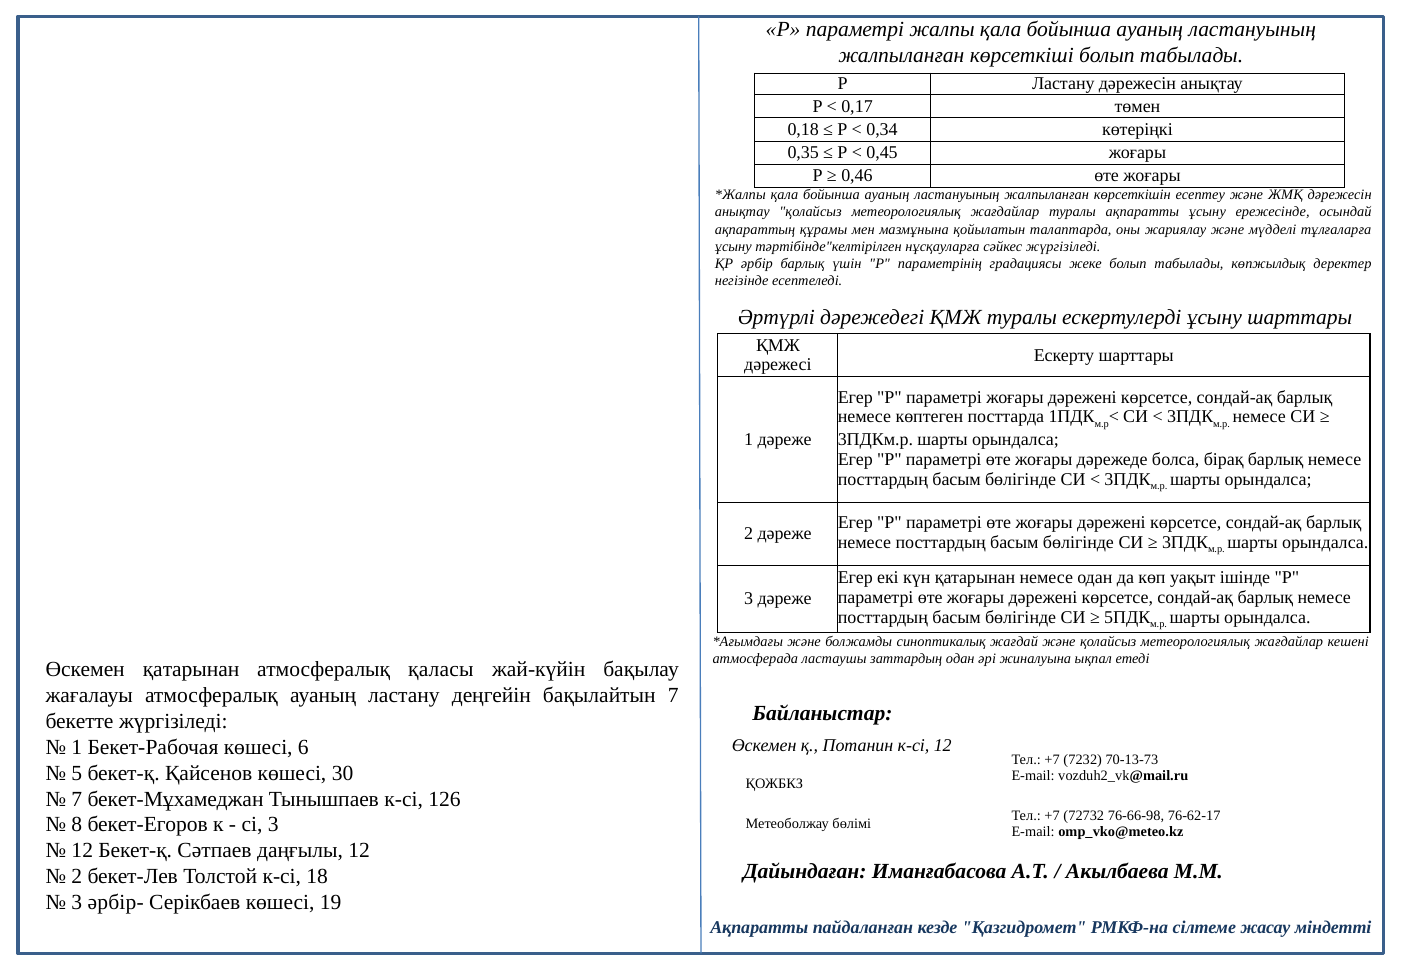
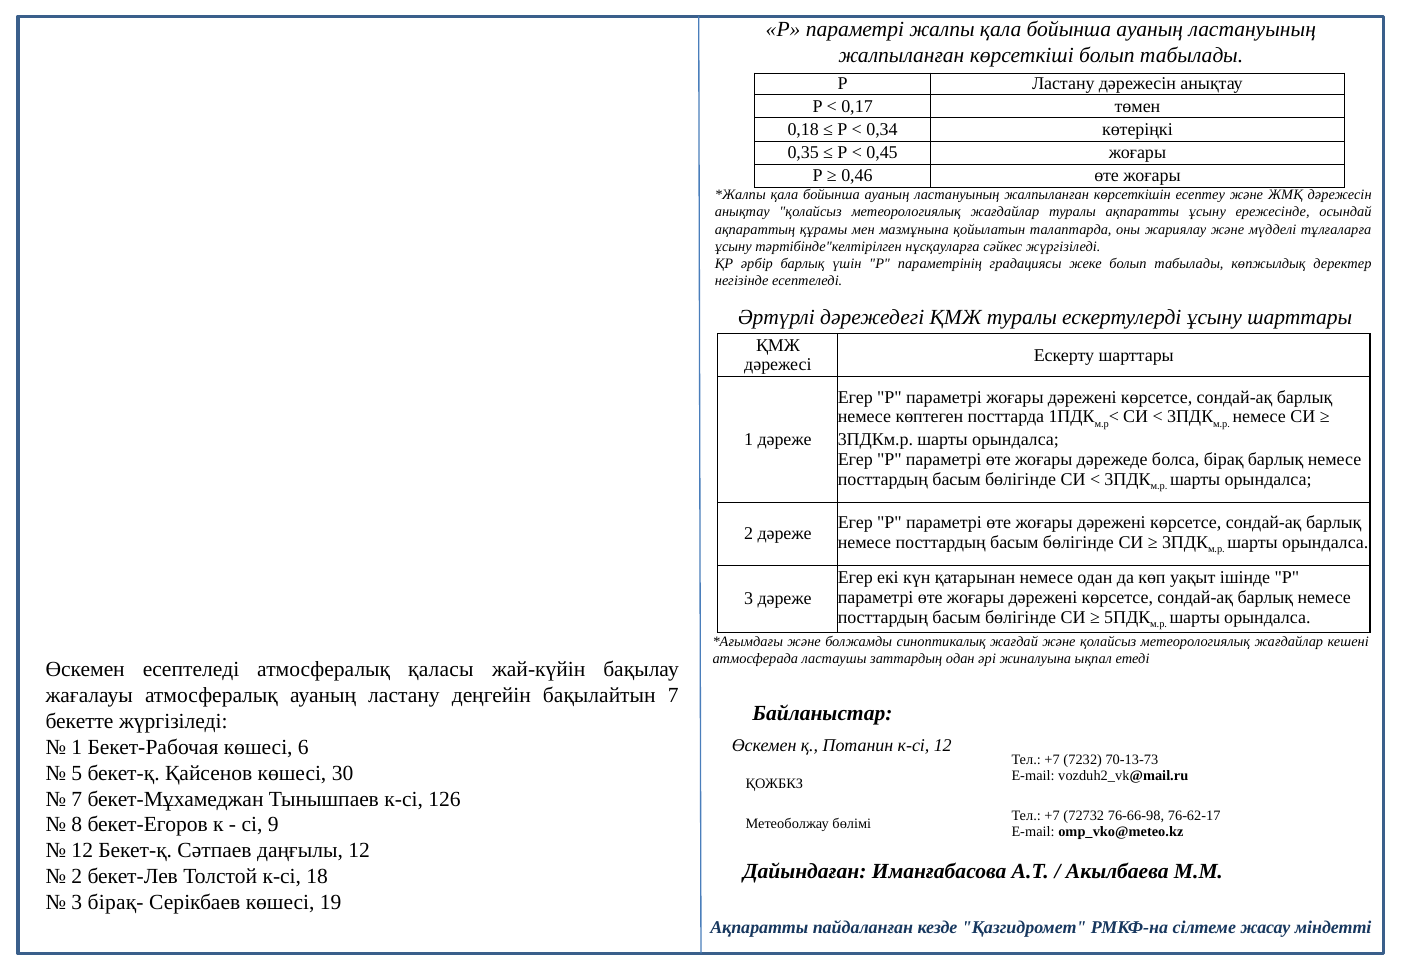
Өскемен қатарынан: қатарынан -> есептеледі (191, 670)
сі 3: 3 -> 9 (273, 825)
әрбір-: әрбір- -> бірақ- (116, 903)
